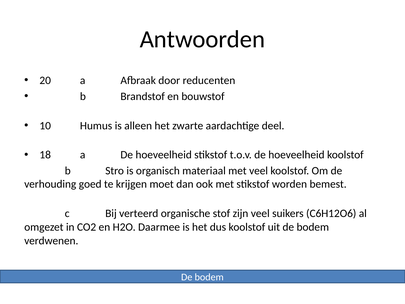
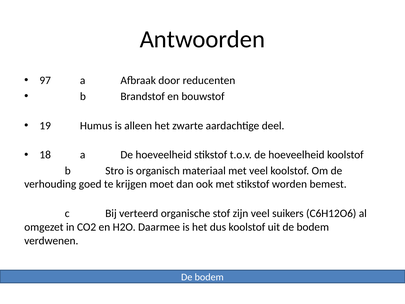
20: 20 -> 97 (45, 80)
10: 10 -> 19 (45, 126)
